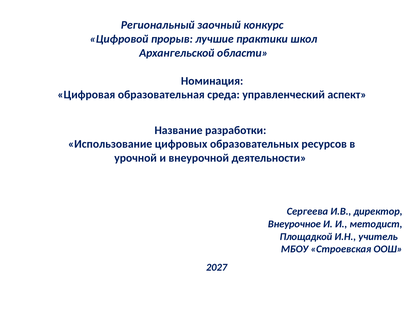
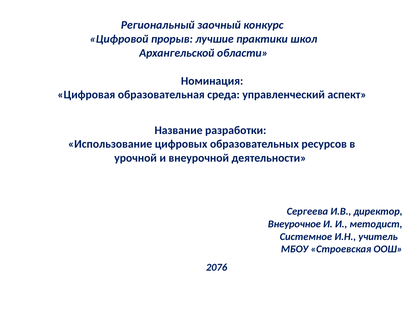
Площадкой: Площадкой -> Системное (306, 236)
2027: 2027 -> 2076 (217, 267)
